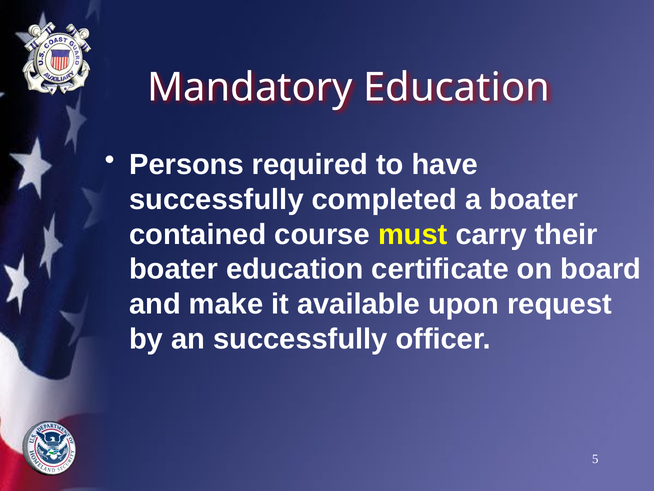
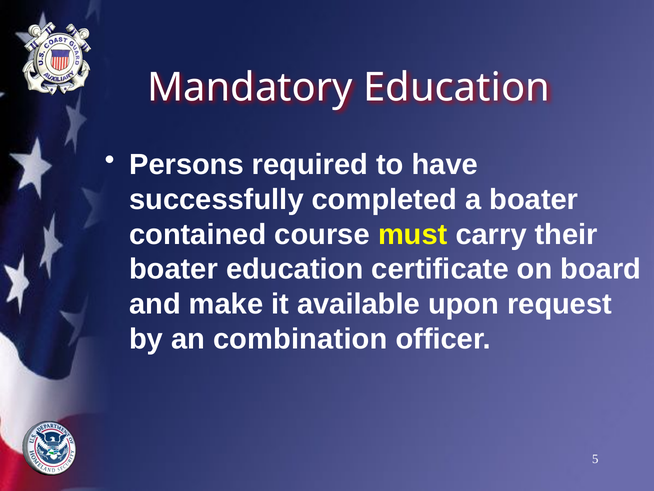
an successfully: successfully -> combination (300, 339)
